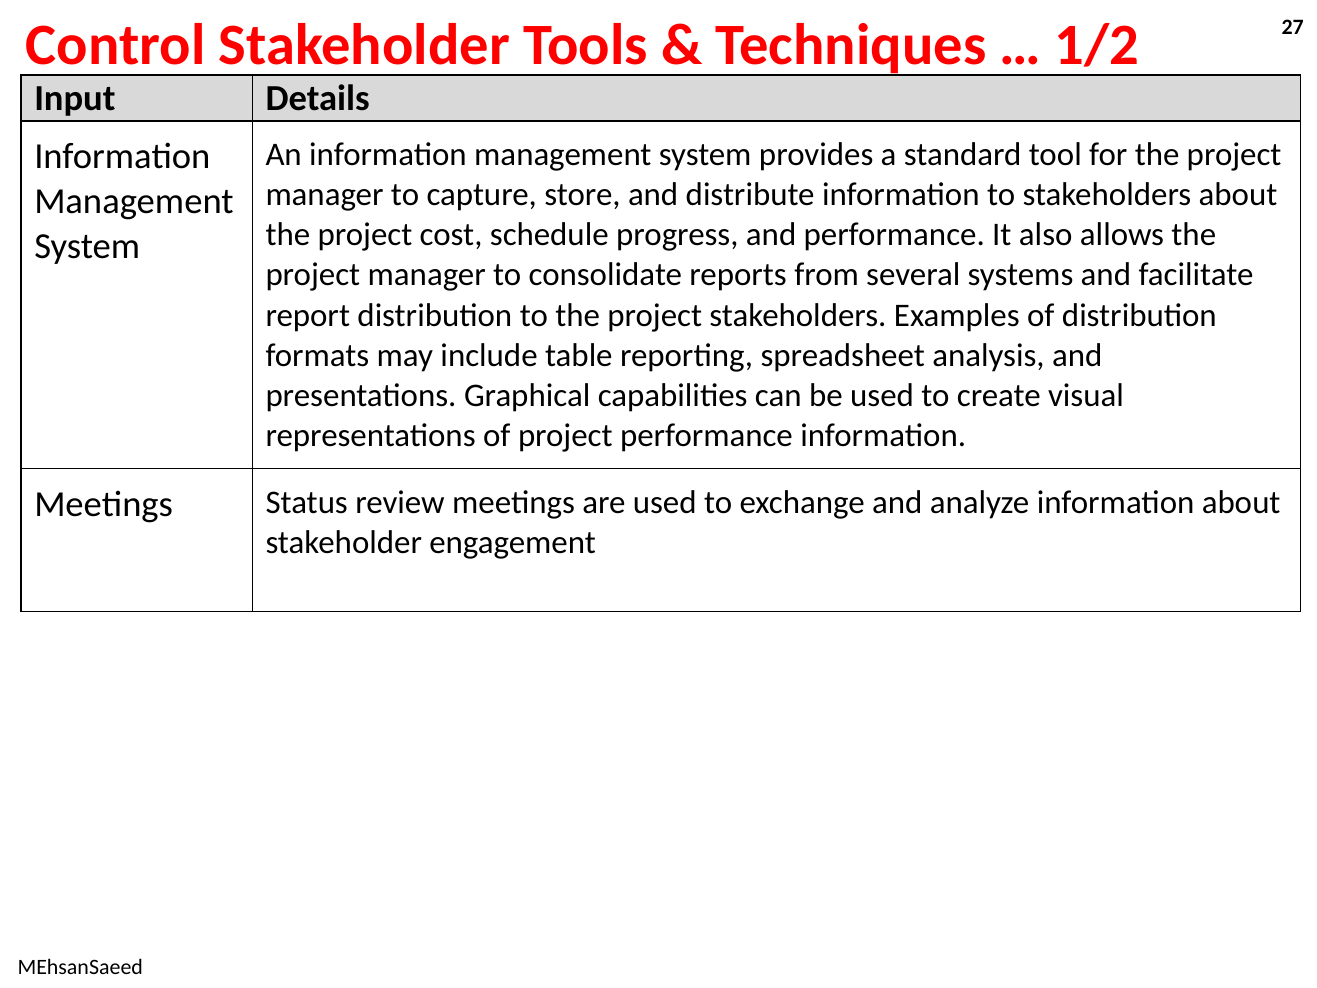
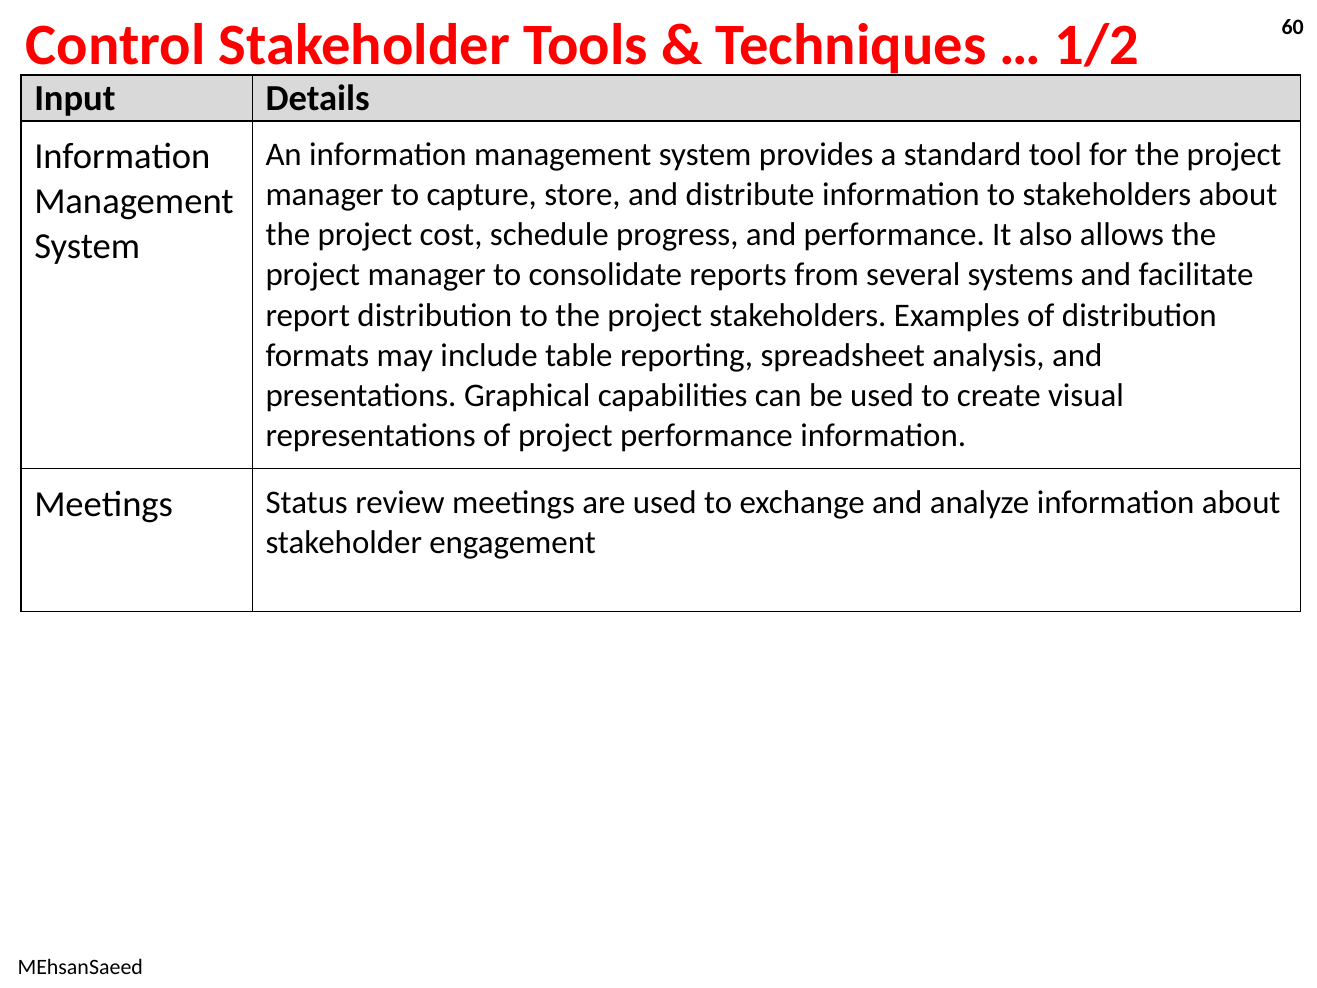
27: 27 -> 60 (1293, 28)
